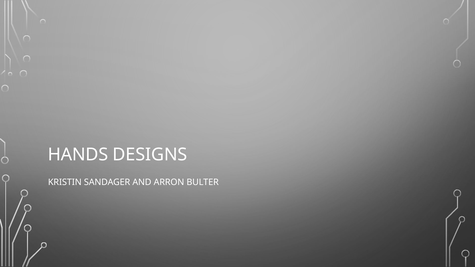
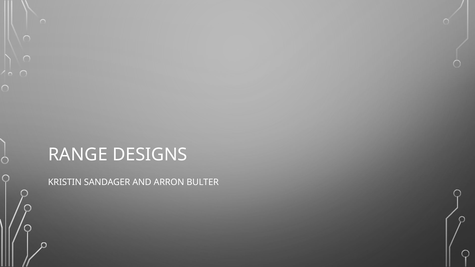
HANDS: HANDS -> RANGE (78, 155)
